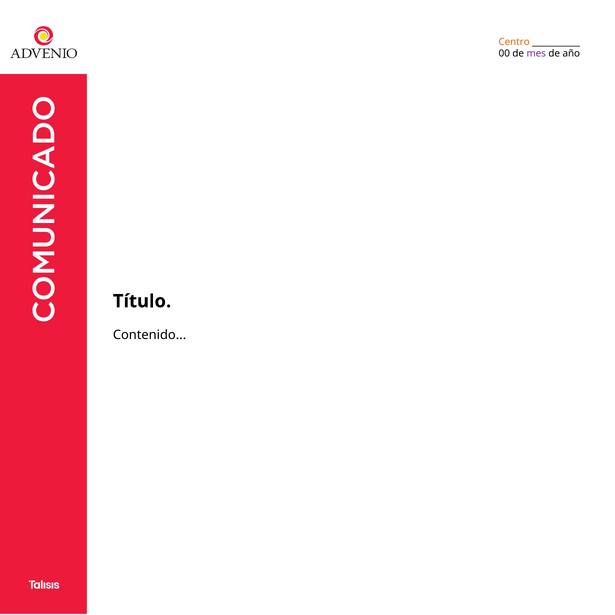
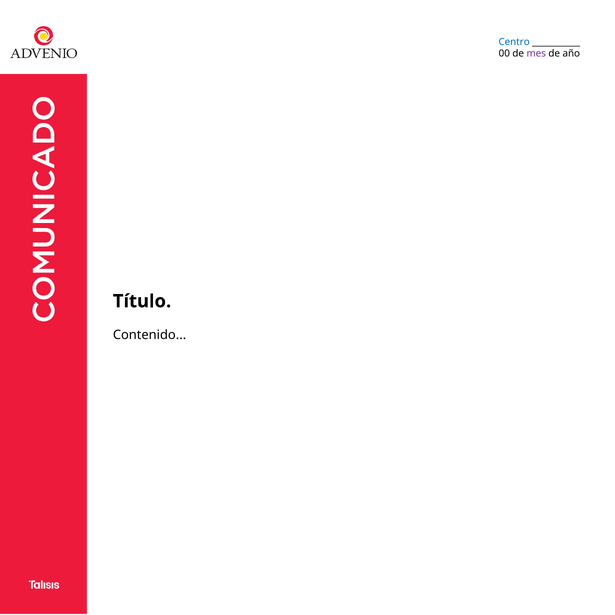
Centro colour: orange -> blue (514, 42)
